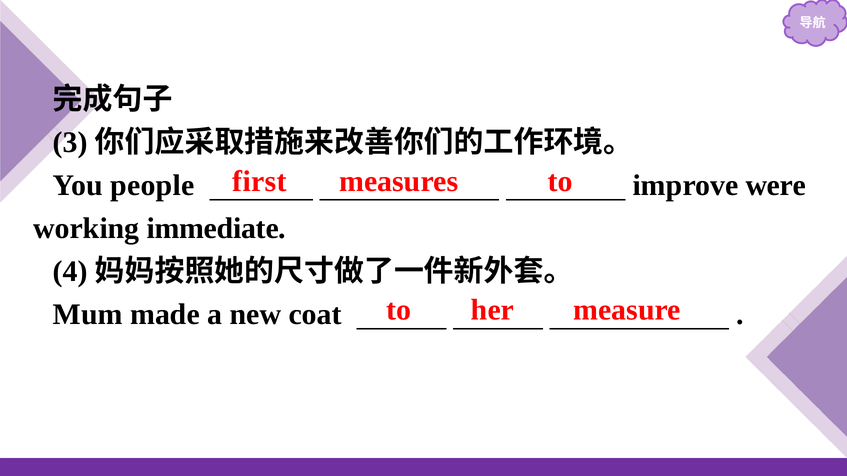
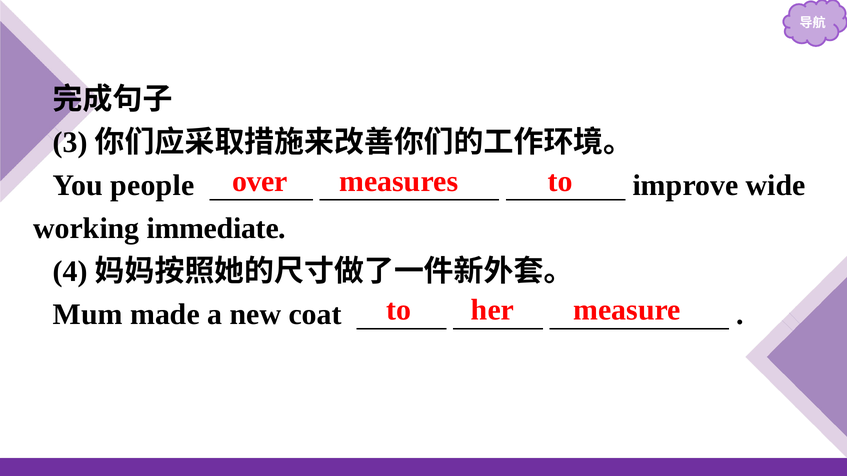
first: first -> over (260, 181)
were: were -> wide (776, 185)
